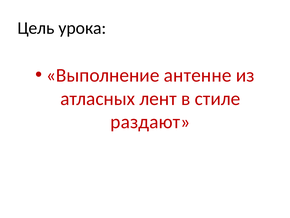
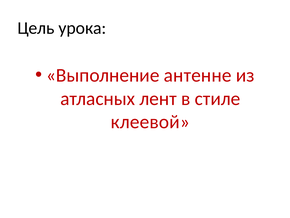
раздают: раздают -> клеевой (150, 122)
